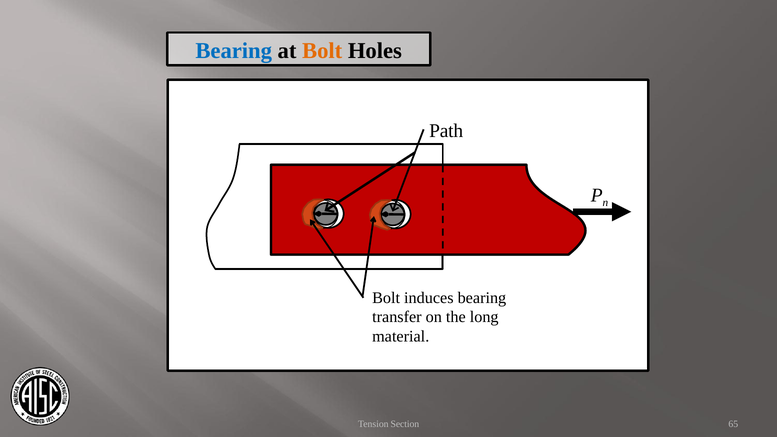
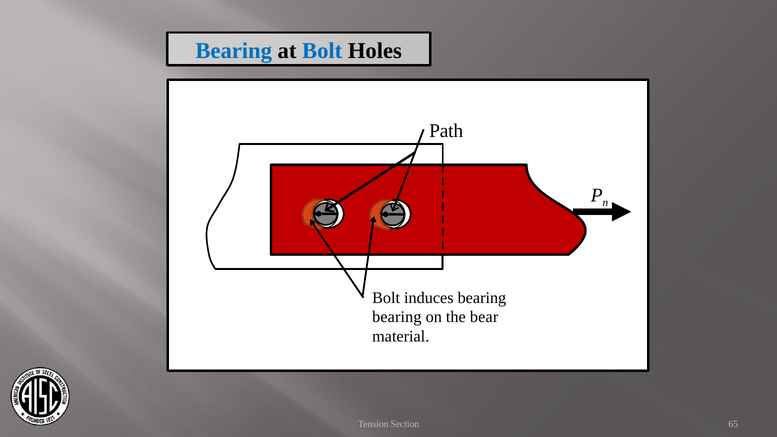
Bolt colour: orange -> blue (322, 51)
transfer: transfer -> bearing (397, 317)
long: long -> bear (484, 317)
